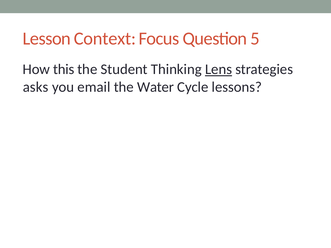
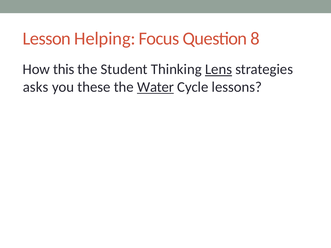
Context: Context -> Helping (105, 39)
5: 5 -> 8 (255, 39)
email: email -> these (94, 87)
Water underline: none -> present (156, 87)
